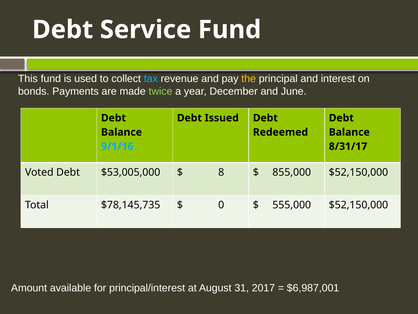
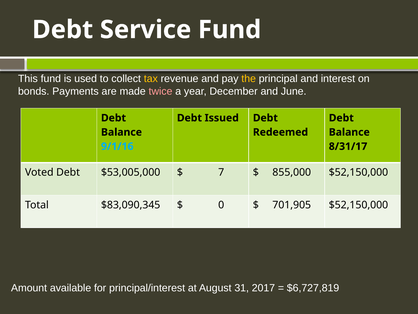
tax colour: light blue -> yellow (151, 79)
twice colour: light green -> pink (161, 91)
8: 8 -> 7 (221, 172)
$78,145,735: $78,145,735 -> $83,090,345 (131, 205)
555,000: 555,000 -> 701,905 (292, 205)
$6,987,001: $6,987,001 -> $6,727,819 (313, 288)
